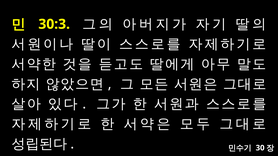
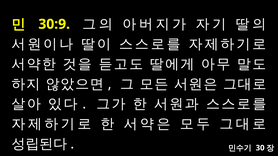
30:3: 30:3 -> 30:9 (54, 24)
